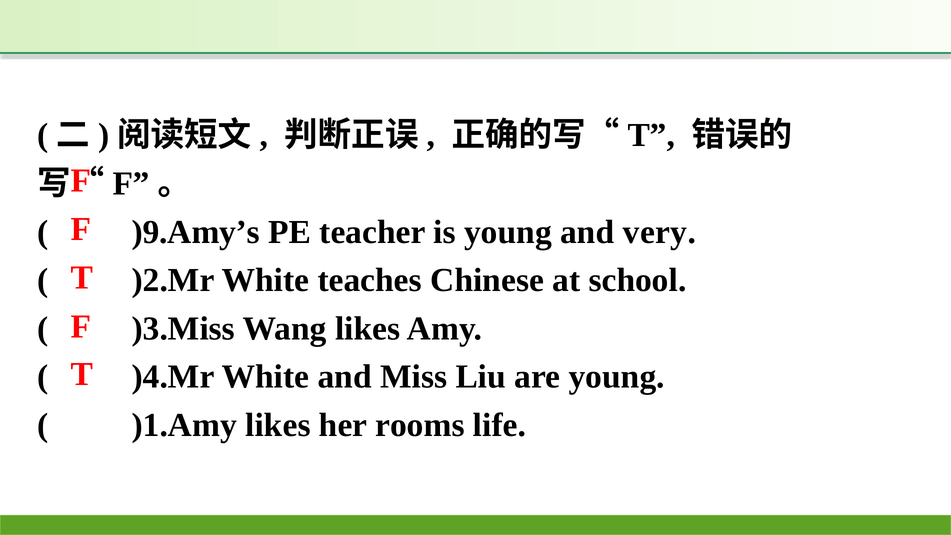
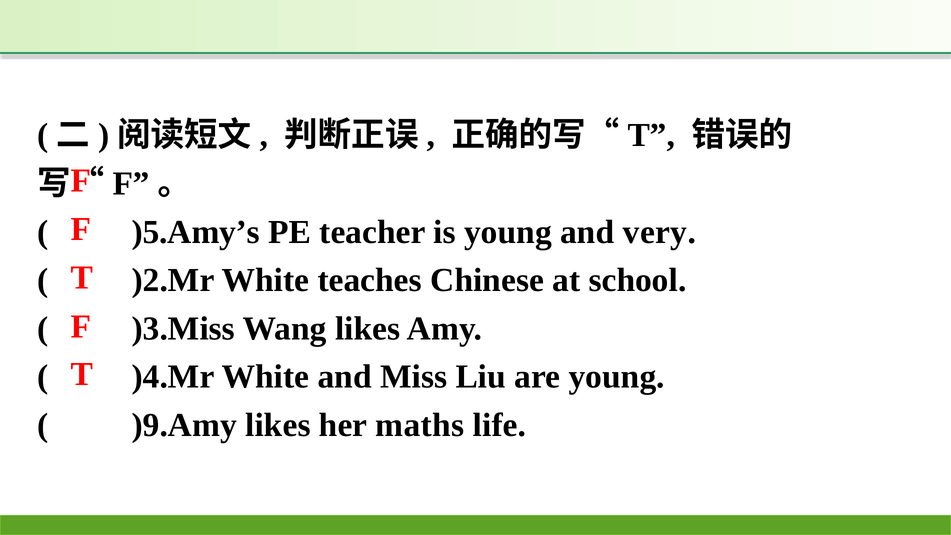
)9.Amy’s: )9.Amy’s -> )5.Amy’s (196, 232)
)1.Amy: )1.Amy -> )9.Amy (184, 425)
rooms: rooms -> maths (420, 425)
